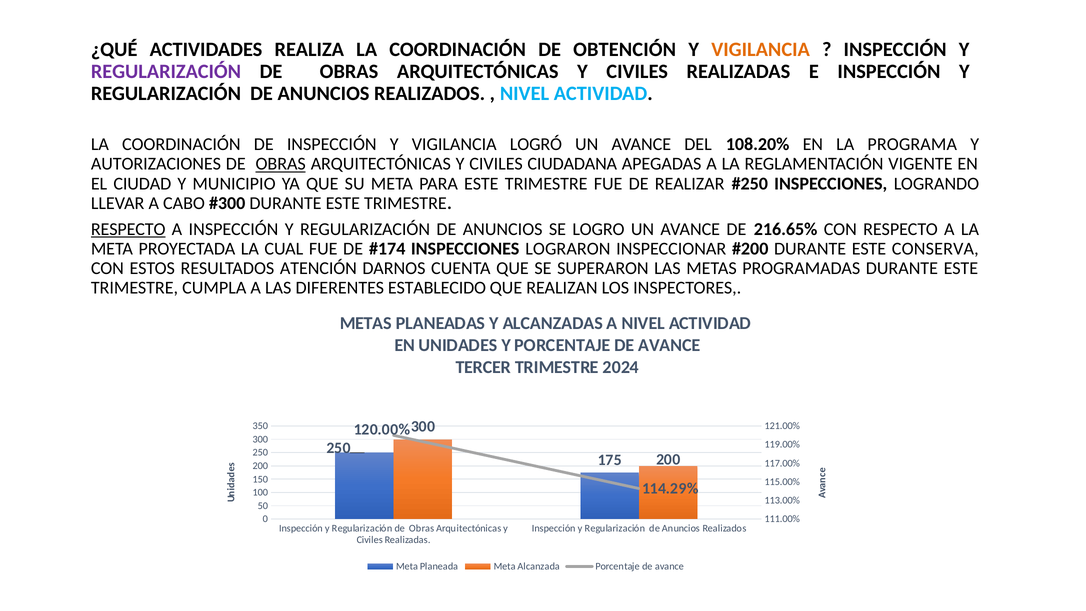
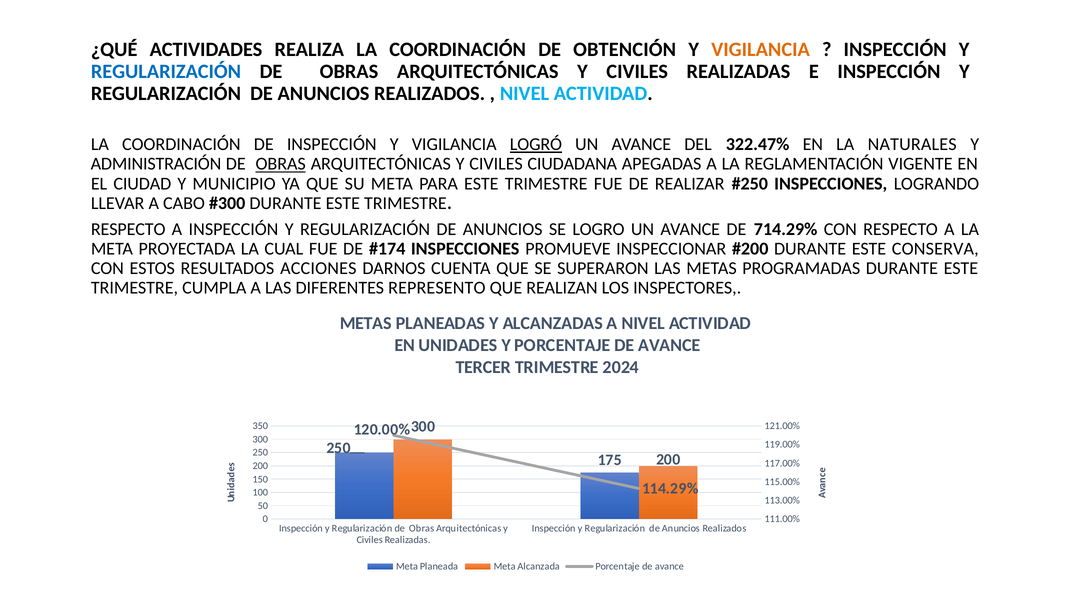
REGULARIZACIÓN colour: purple -> blue (166, 71)
LOGRÓ underline: none -> present (536, 144)
108.20%: 108.20% -> 322.47% (758, 144)
PROGRAMA: PROGRAMA -> NATURALES (912, 144)
AUTORIZACIONES: AUTORIZACIONES -> ADMINISTRACIÓN (156, 164)
RESPECTO underline: present -> none (128, 229)
216.65%: 216.65% -> 714.29% (786, 229)
LOGRARON: LOGRARON -> PROMUEVE (568, 249)
ATENCIÓN: ATENCIÓN -> ACCIONES (318, 268)
ESTABLECIDO: ESTABLECIDO -> REPRESENTO (437, 288)
